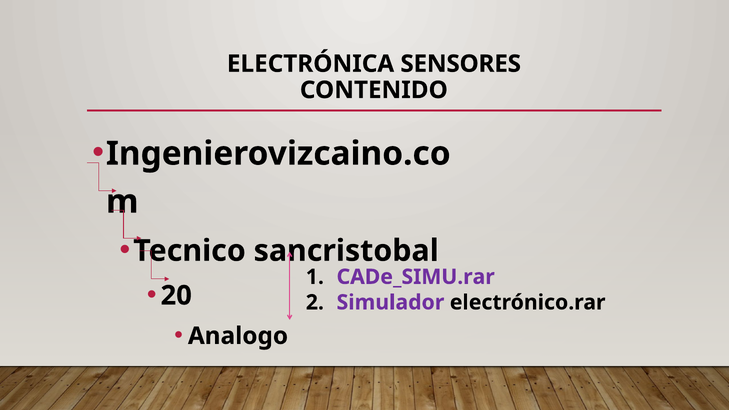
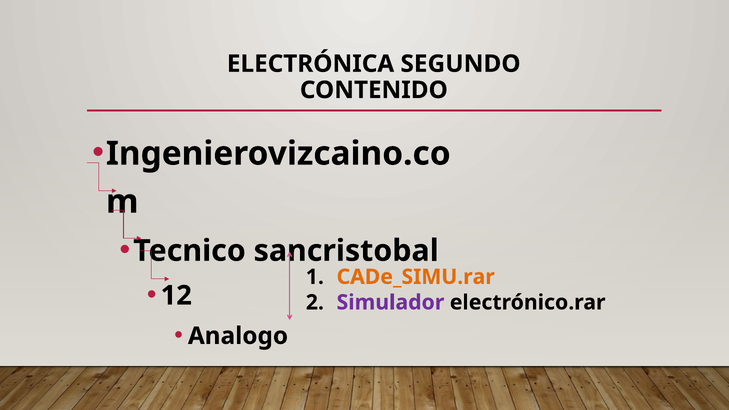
SENSORES: SENSORES -> SEGUNDO (461, 64)
CADe_SIMU.rar colour: purple -> orange (416, 277)
20: 20 -> 12 (176, 296)
